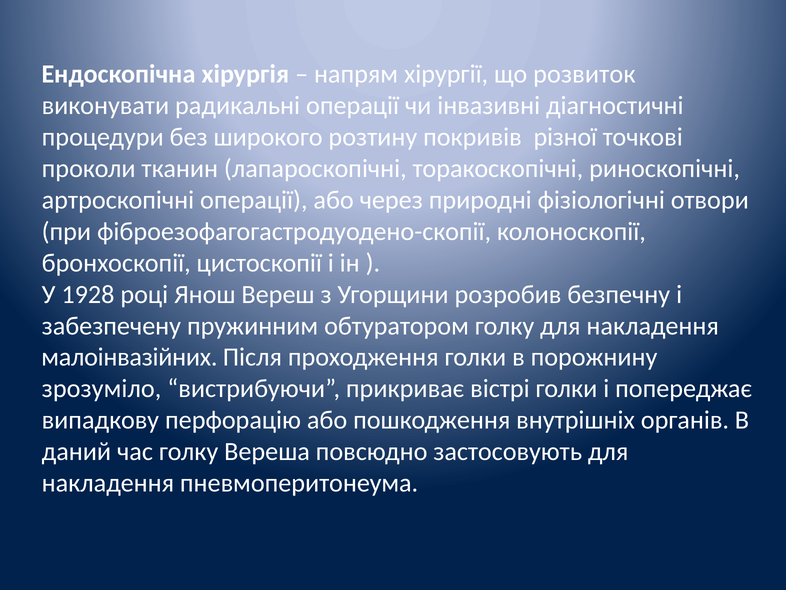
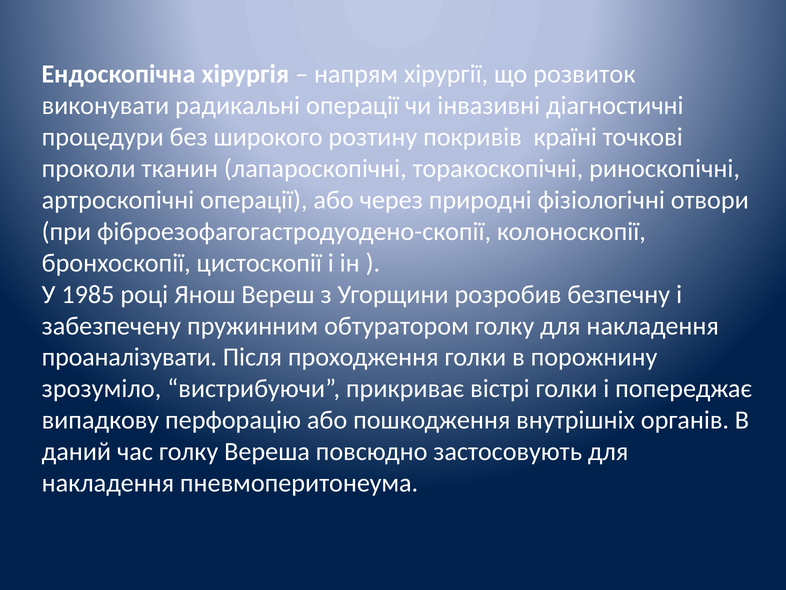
різної: різної -> країні (565, 137)
1928: 1928 -> 1985 (88, 294)
малоінвазійних: малоінвазійних -> проаналізувати (129, 357)
